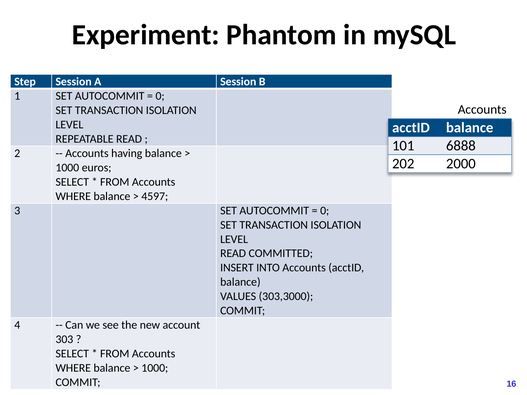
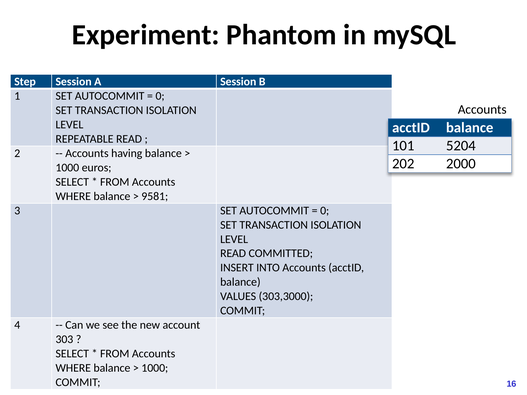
6888: 6888 -> 5204 (461, 146)
4597: 4597 -> 9581 (155, 196)
